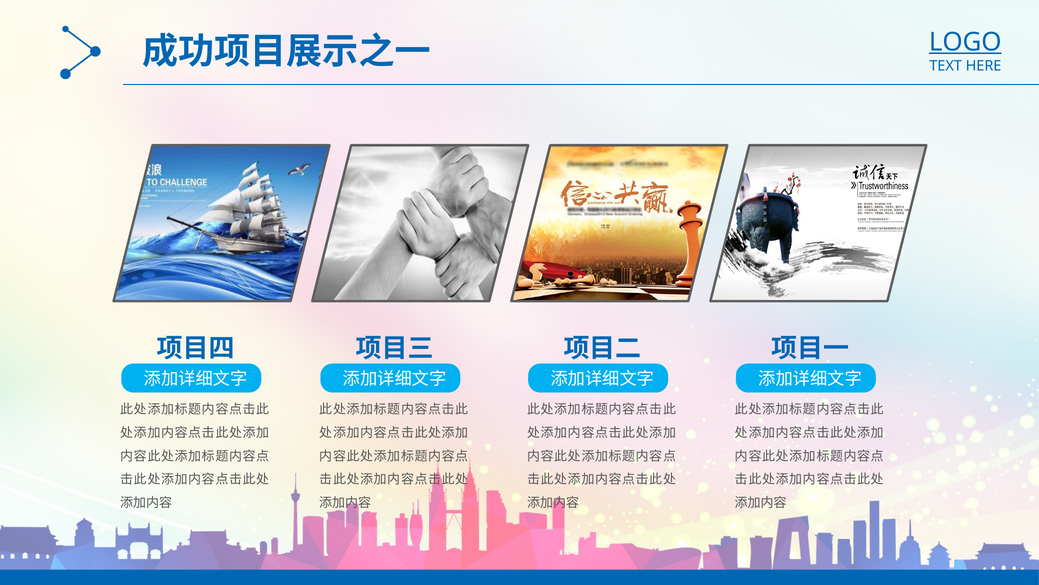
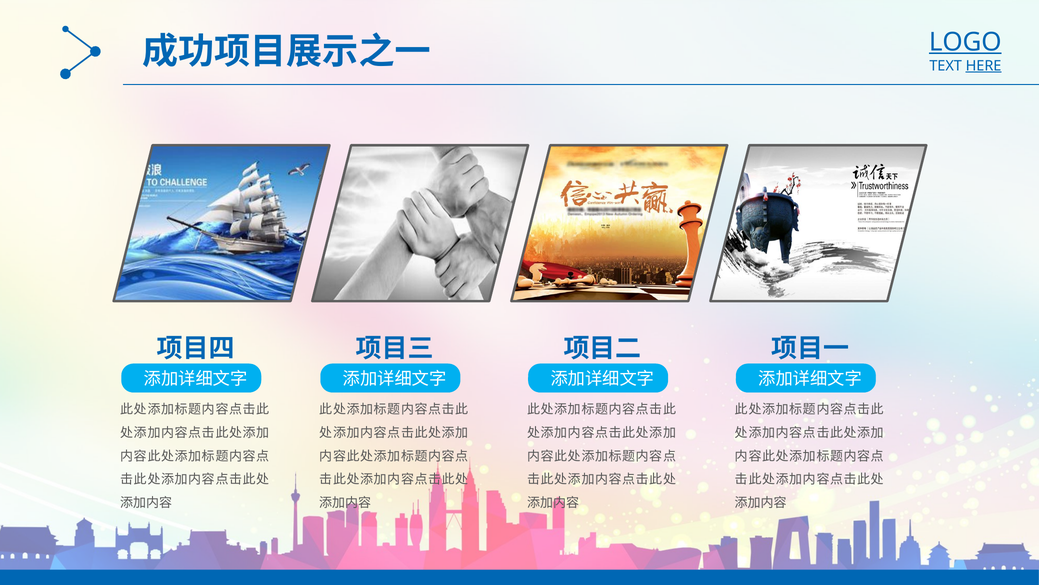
HERE underline: none -> present (984, 66)
